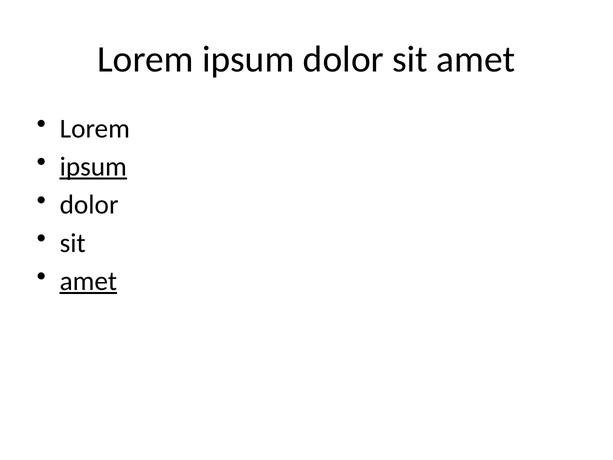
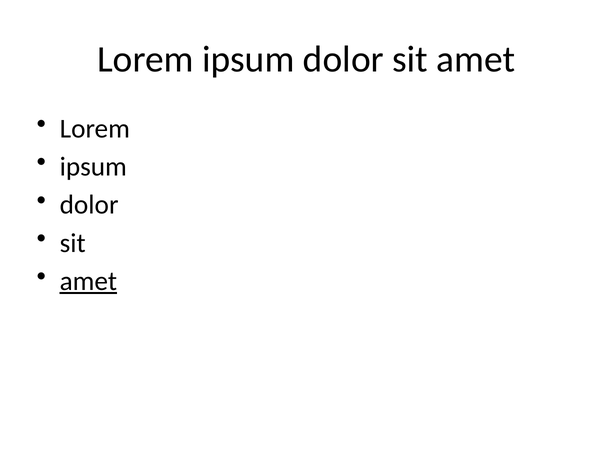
ipsum underline: present -> none (93, 167)
